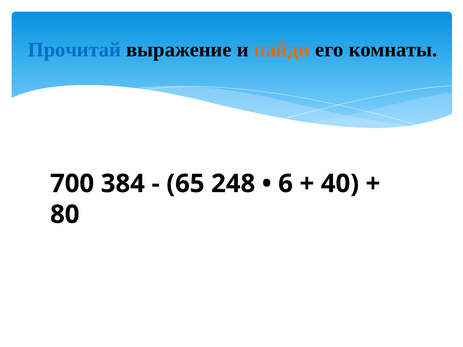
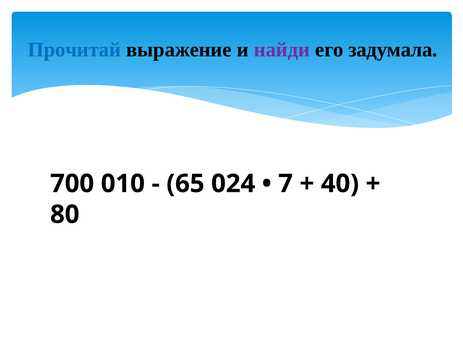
найди colour: orange -> purple (282, 50)
комнаты: комнаты -> задумала (393, 50)
384: 384 -> 010 (123, 184)
248: 248 -> 024 (233, 184)
6: 6 -> 7 (286, 184)
